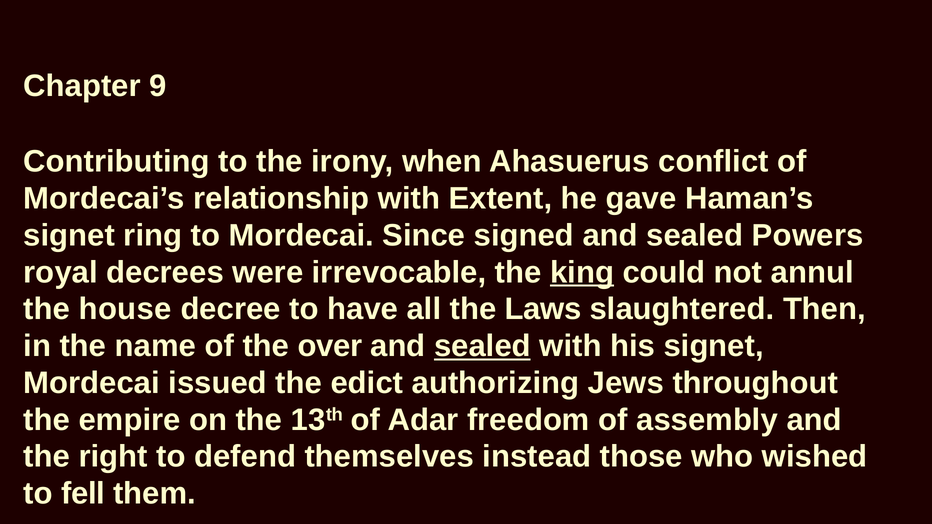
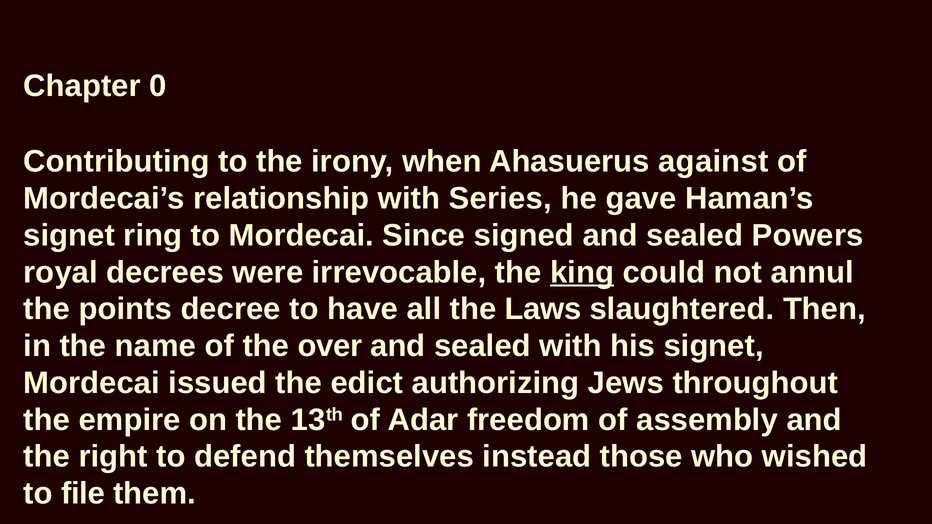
9: 9 -> 0 (158, 86)
conflict: conflict -> against (713, 162)
Extent: Extent -> Series (500, 199)
house: house -> points (125, 309)
sealed underline: present -> none (482, 346)
fell: fell -> file (83, 494)
